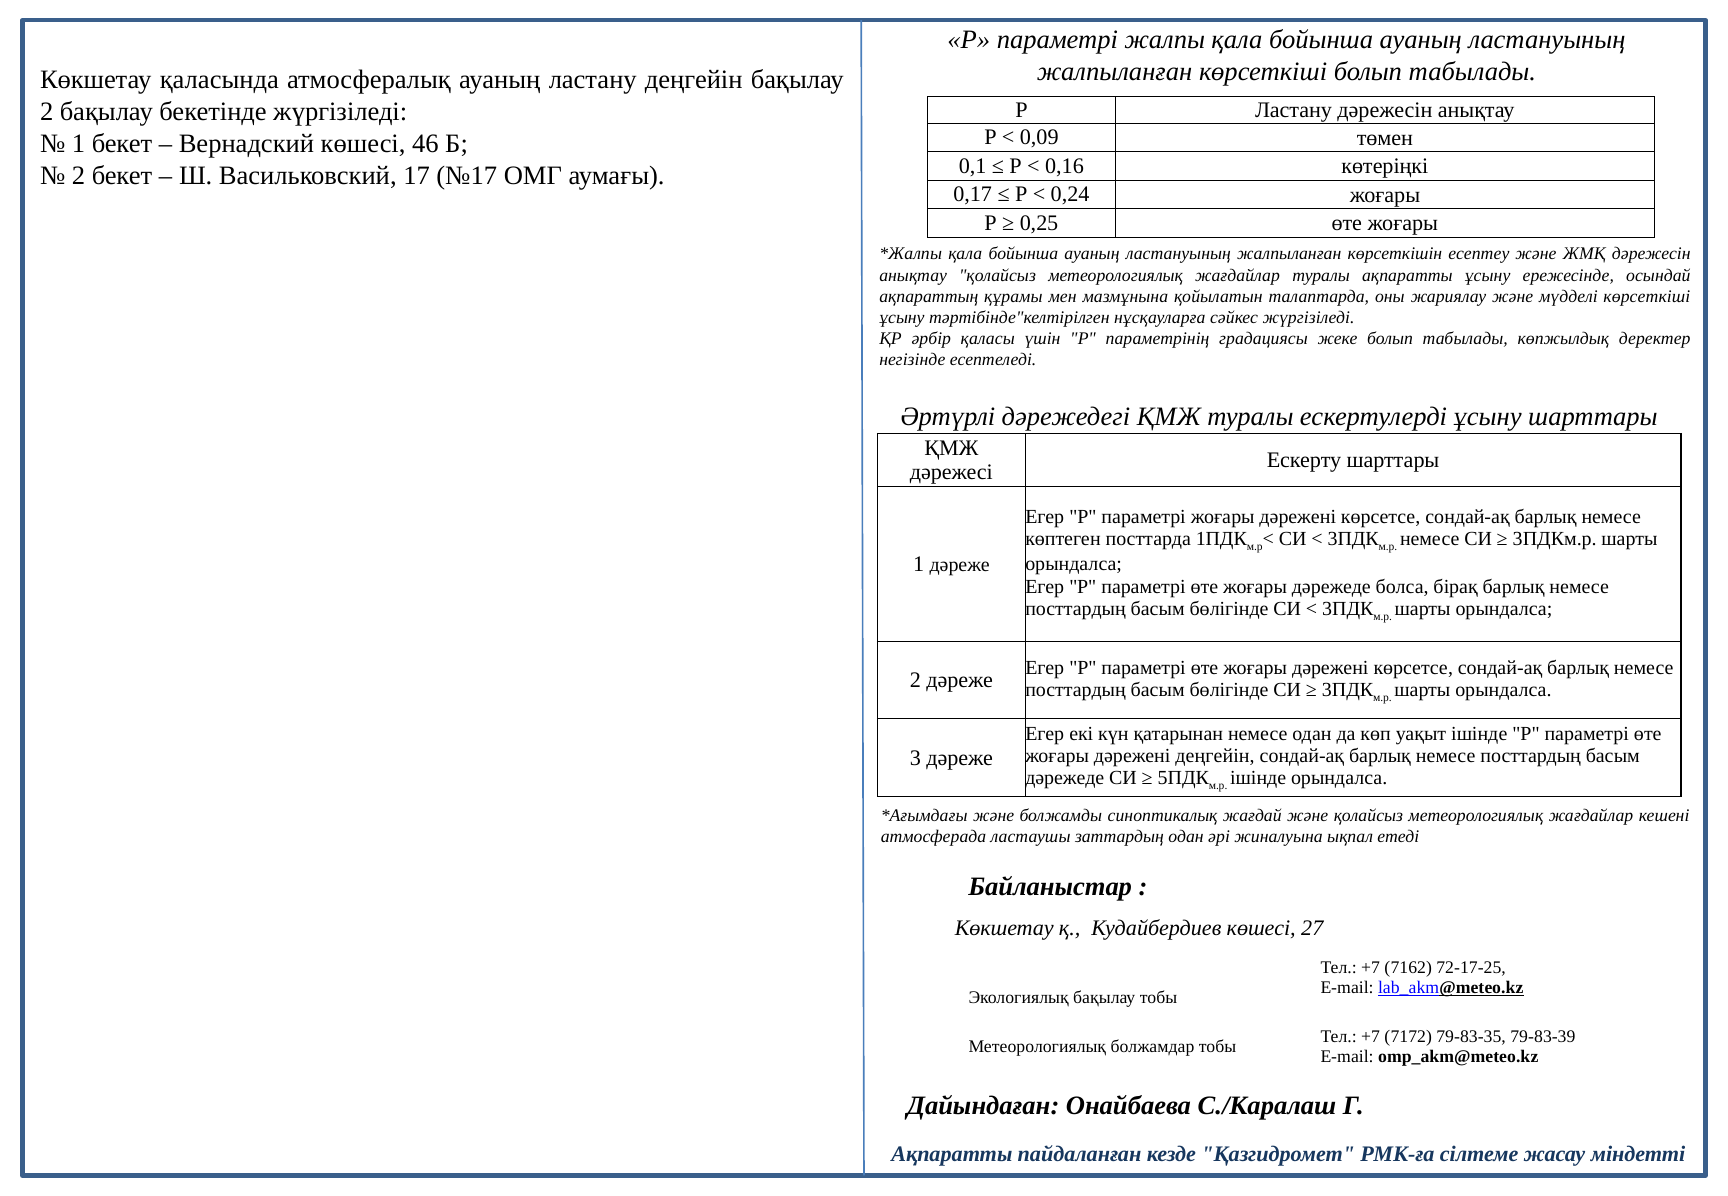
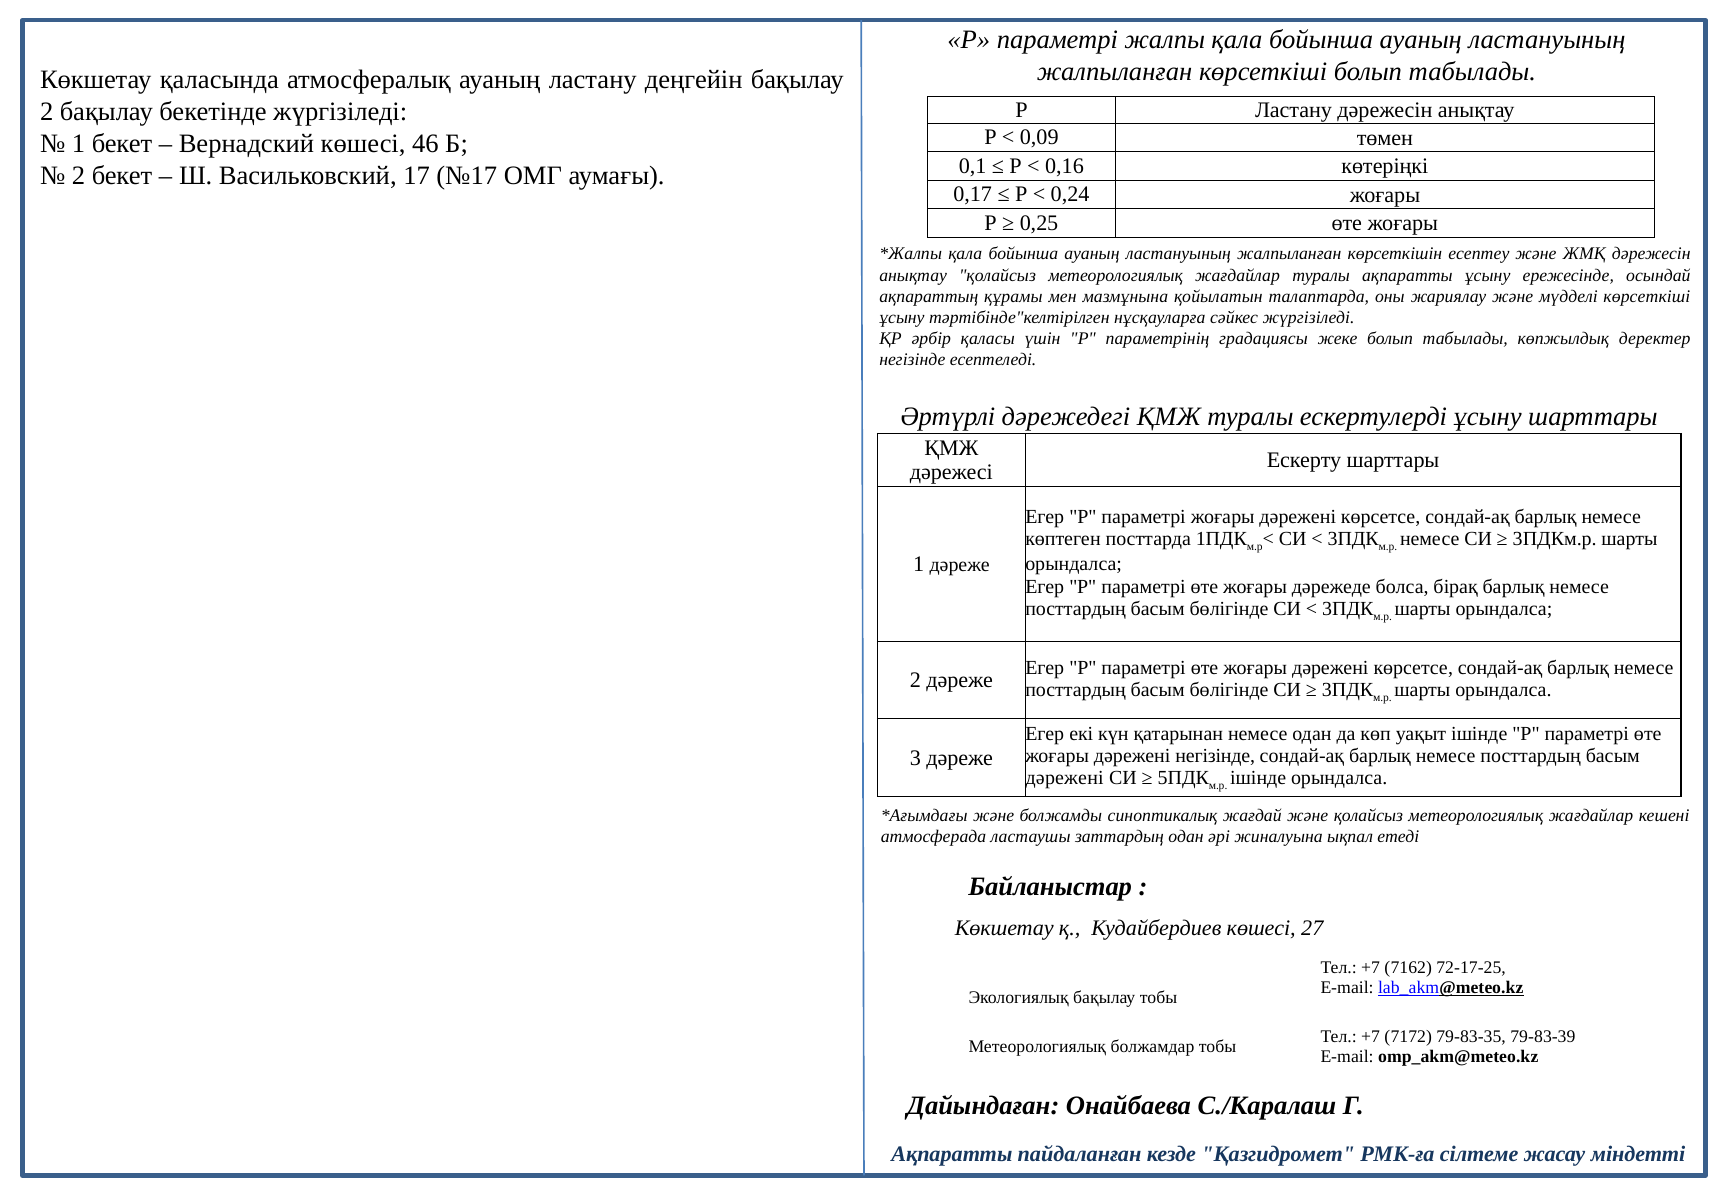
дәрежені деңгейін: деңгейін -> негізінде (1215, 756)
дәрежеде: дәрежеде -> дәрежені (1065, 779)
